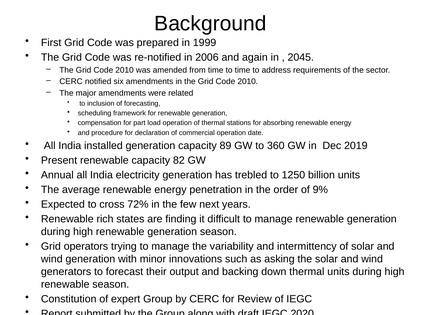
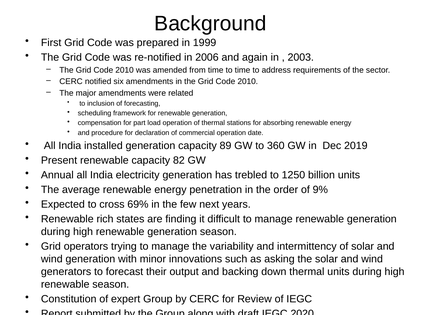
2045: 2045 -> 2003 (301, 58)
72%: 72% -> 69% (138, 205)
